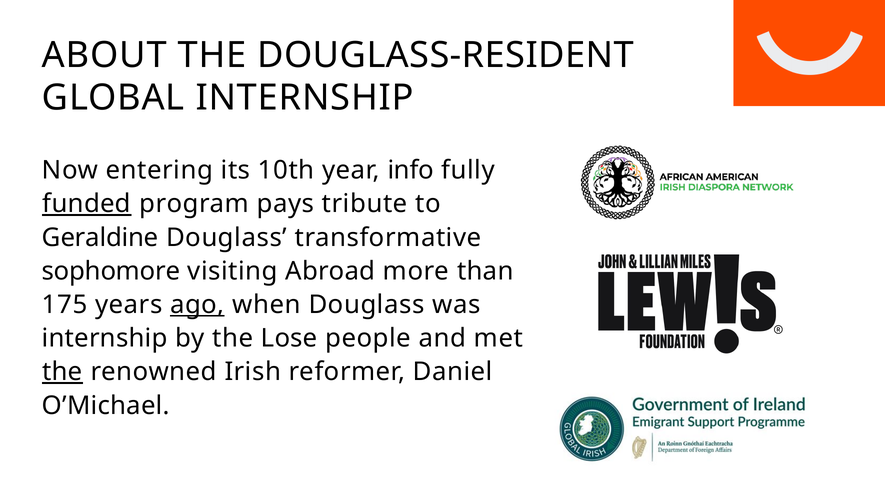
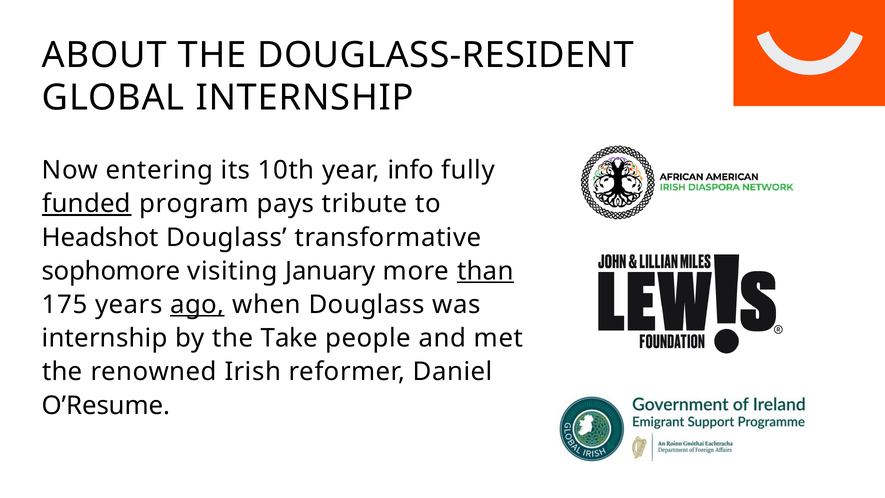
Geraldine: Geraldine -> Headshot (100, 237)
Abroad: Abroad -> January (330, 271)
than underline: none -> present (485, 271)
Lose: Lose -> Take (289, 338)
the underline: present -> none (62, 372)
O’Michael: O’Michael -> O’Resume (106, 405)
